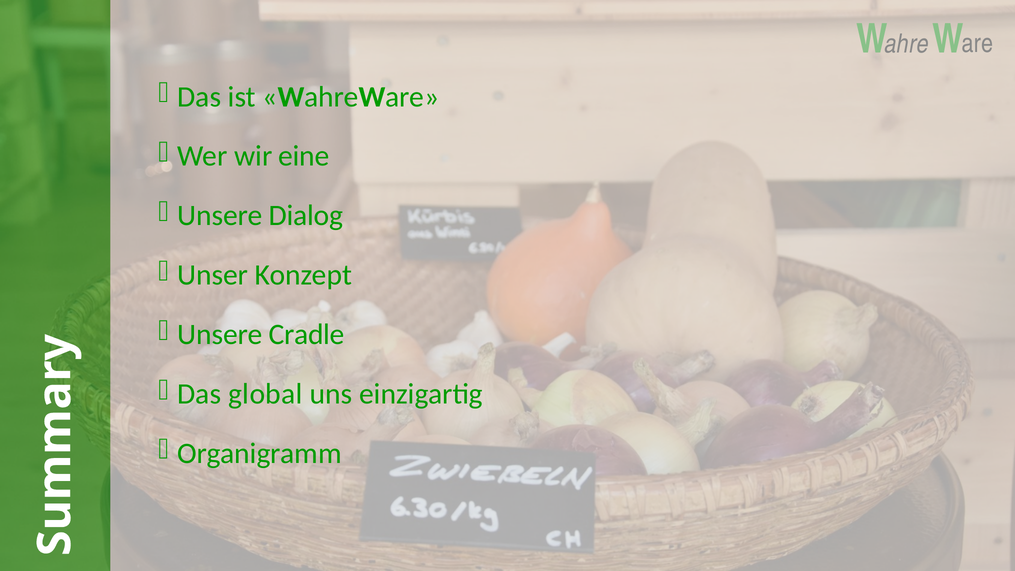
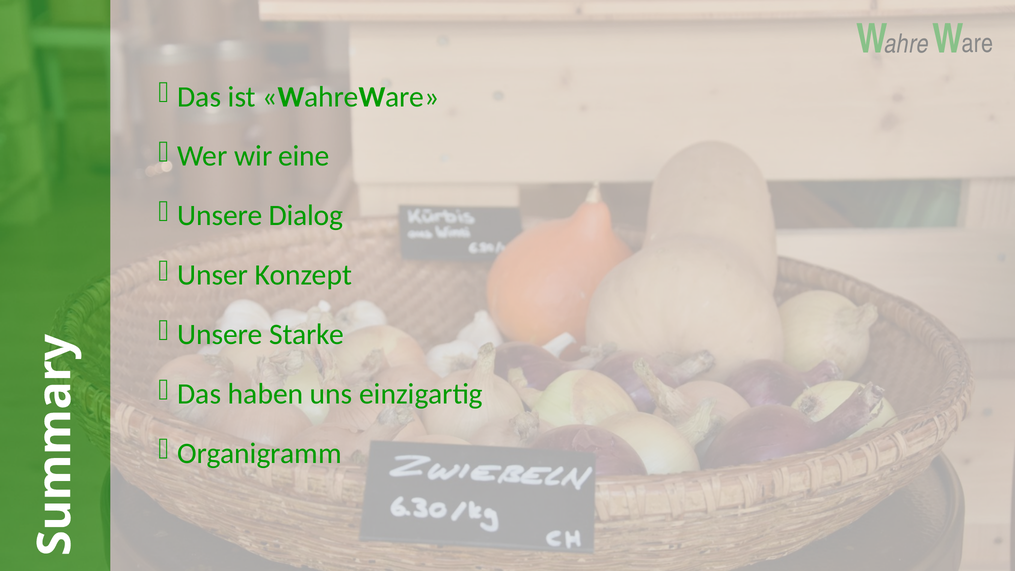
Cradle: Cradle -> Starke (307, 335)
global: global -> haben (266, 394)
